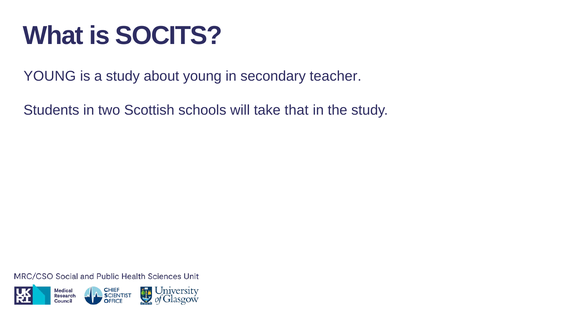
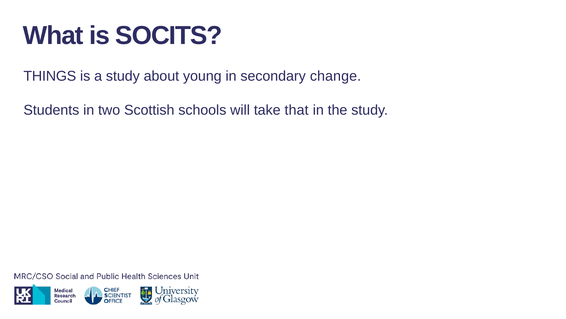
YOUNG: YOUNG -> THINGS (50, 76)
teacher: teacher -> change (336, 76)
